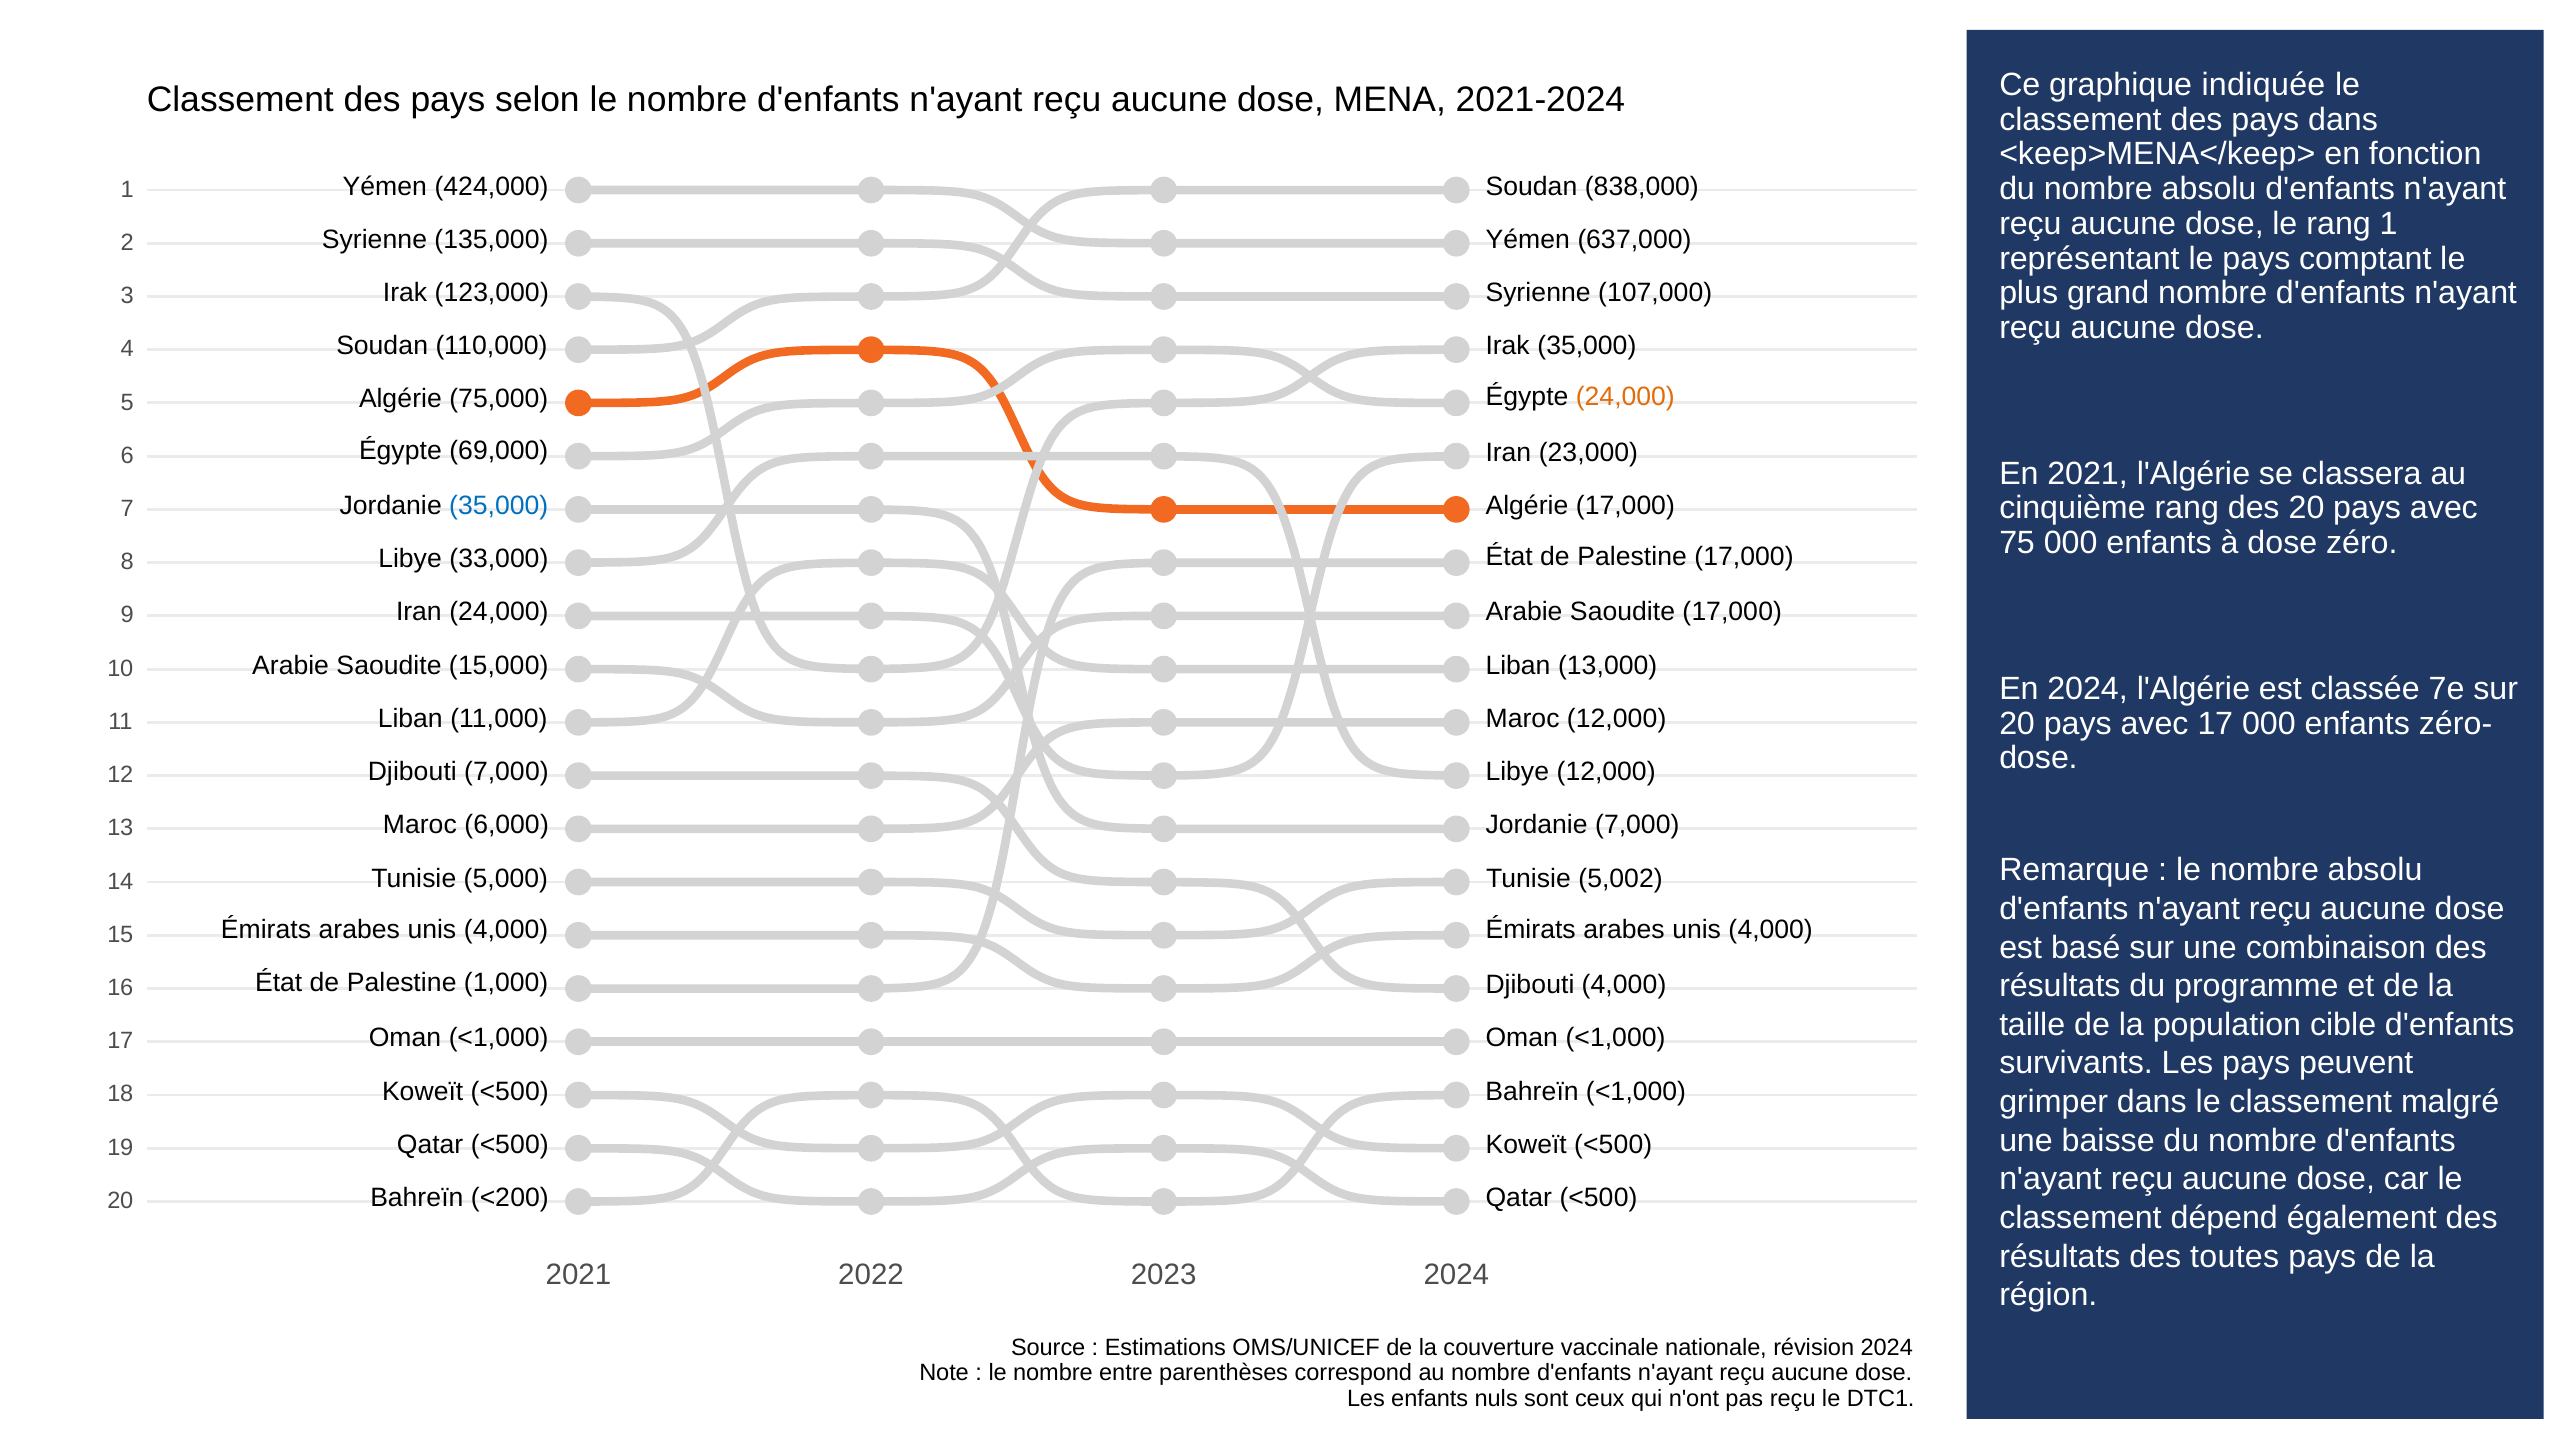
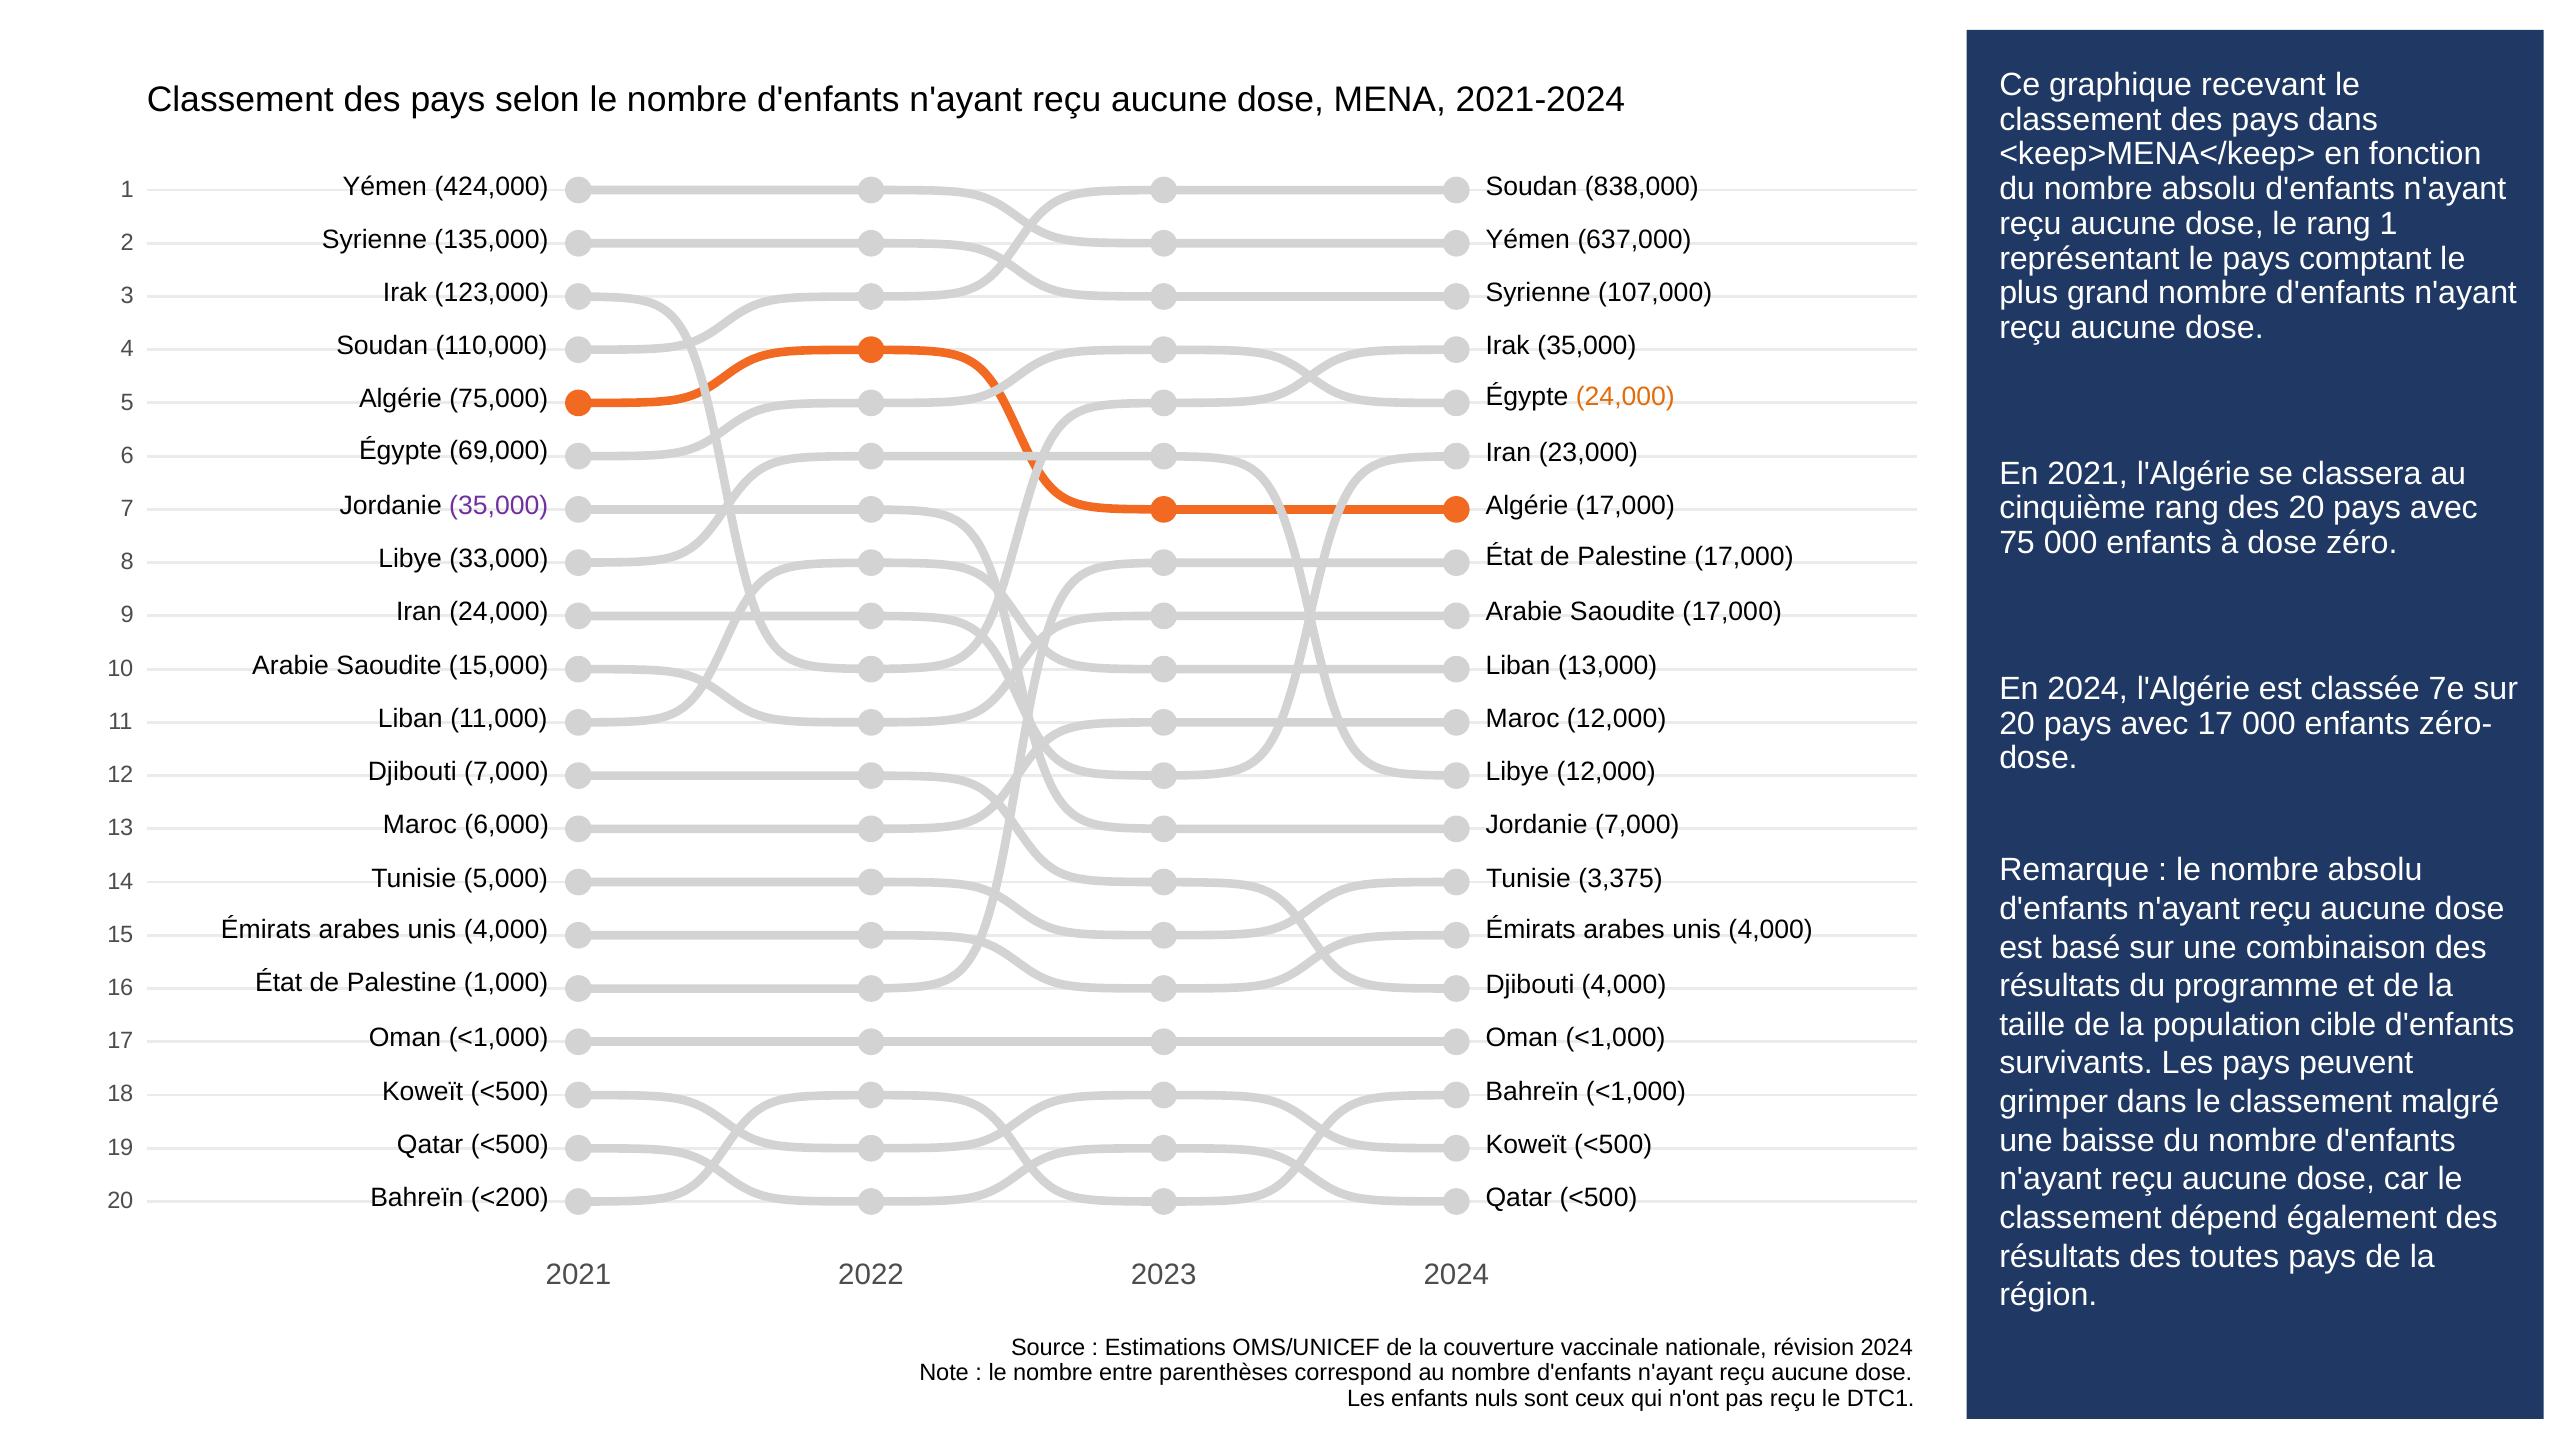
indiquée: indiquée -> recevant (2264, 85)
35,000 colour: blue -> purple (499, 506)
5,002: 5,002 -> 3,375 (1621, 878)
